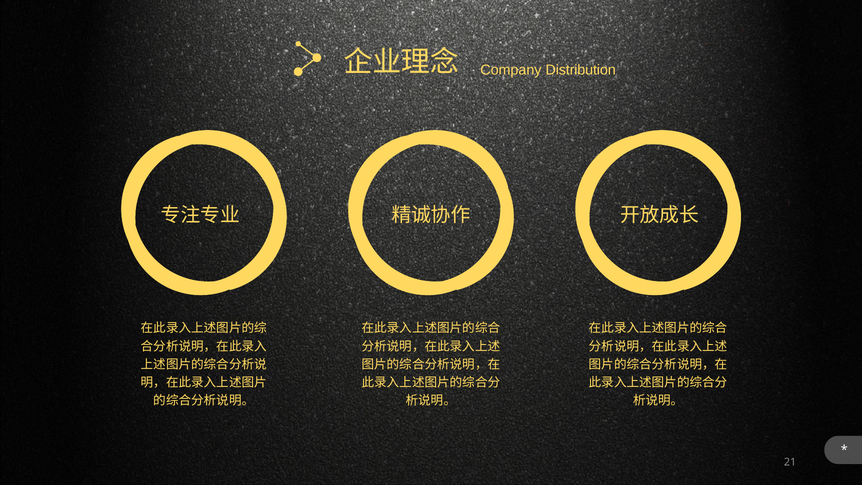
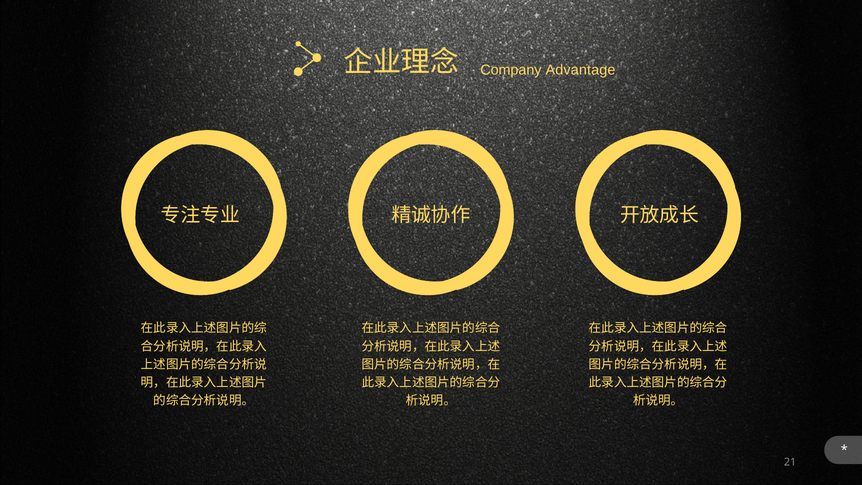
Distribution: Distribution -> Advantage (580, 70)
